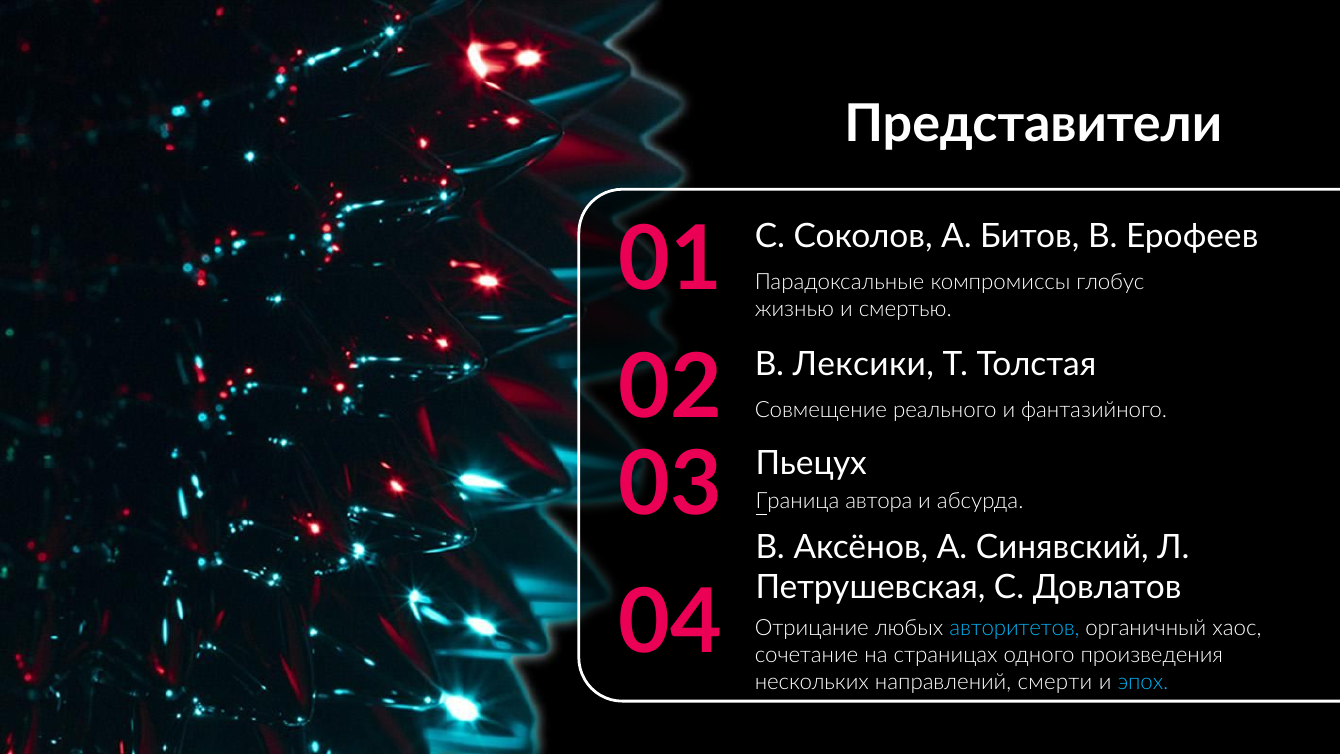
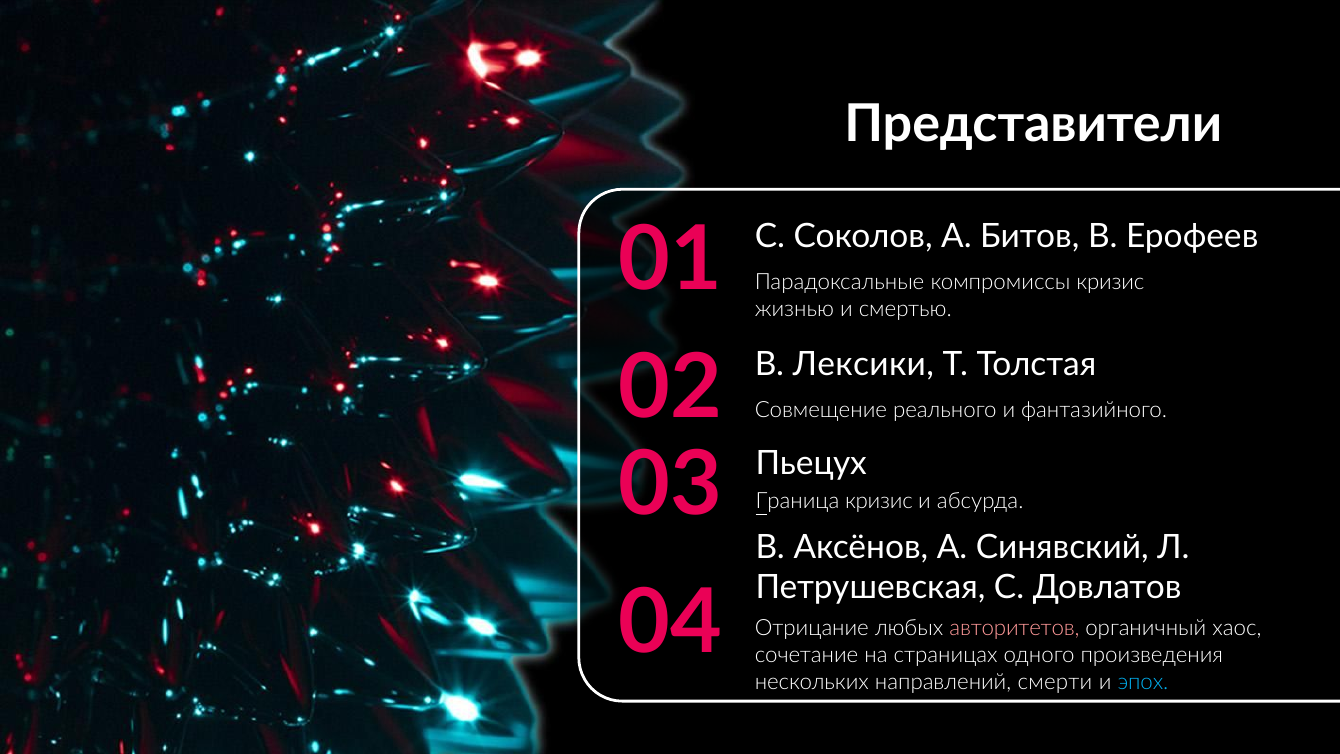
компромиссы глобус: глобус -> кризис (1110, 282)
Граница автора: автора -> кризис (879, 501)
авторитетов colour: light blue -> pink (1014, 628)
